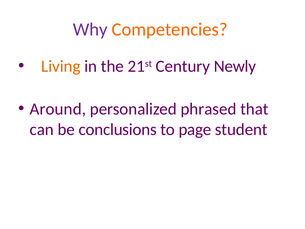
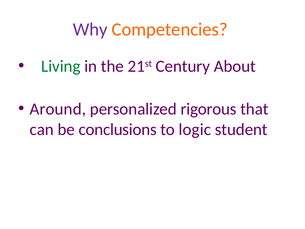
Living colour: orange -> green (61, 66)
Newly: Newly -> About (235, 66)
phrased: phrased -> rigorous (209, 109)
page: page -> logic (195, 129)
